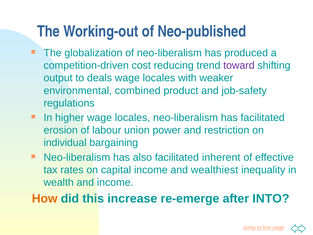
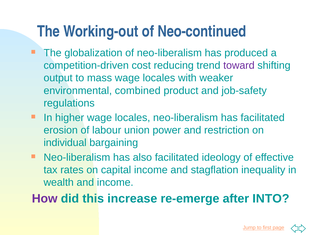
Neo-published: Neo-published -> Neo-continued (202, 31)
deals: deals -> mass (99, 78)
inherent: inherent -> ideology (221, 157)
wealthiest: wealthiest -> stagflation (215, 170)
How colour: orange -> purple (45, 198)
